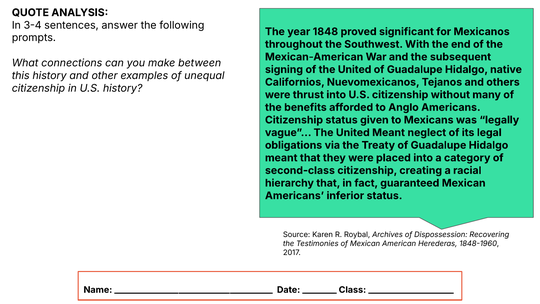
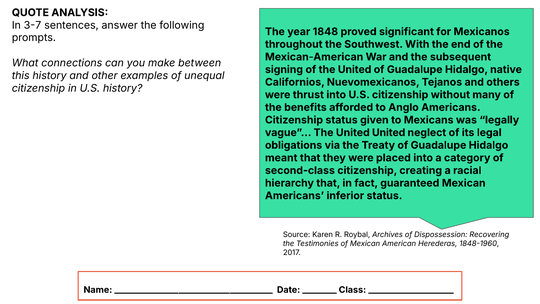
3-4: 3-4 -> 3-7 (33, 25)
United Meant: Meant -> United (389, 132)
